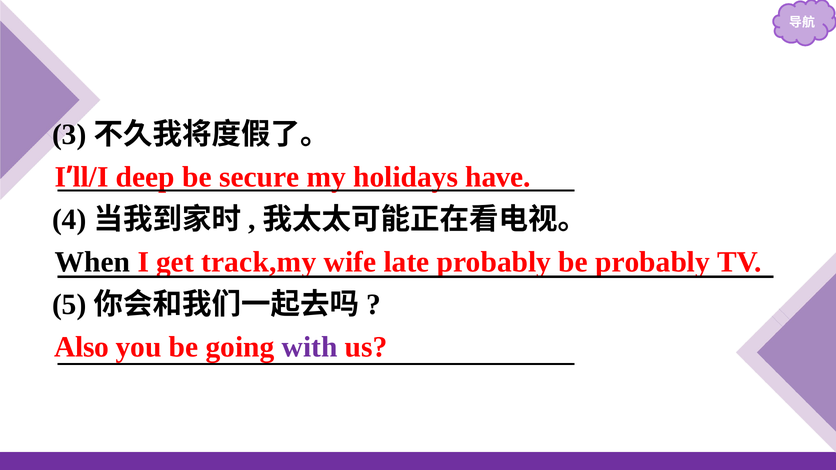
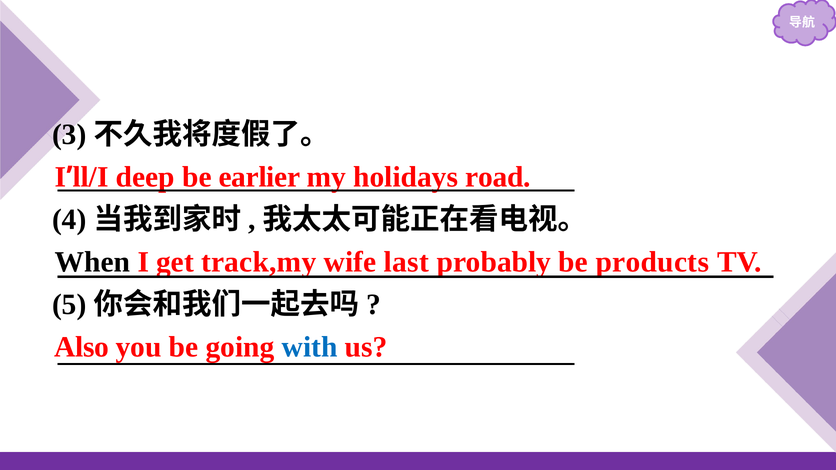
secure: secure -> earlier (259, 177)
have: have -> road (498, 177)
late: late -> last (406, 262)
be probably: probably -> products (652, 262)
with colour: purple -> blue (310, 347)
